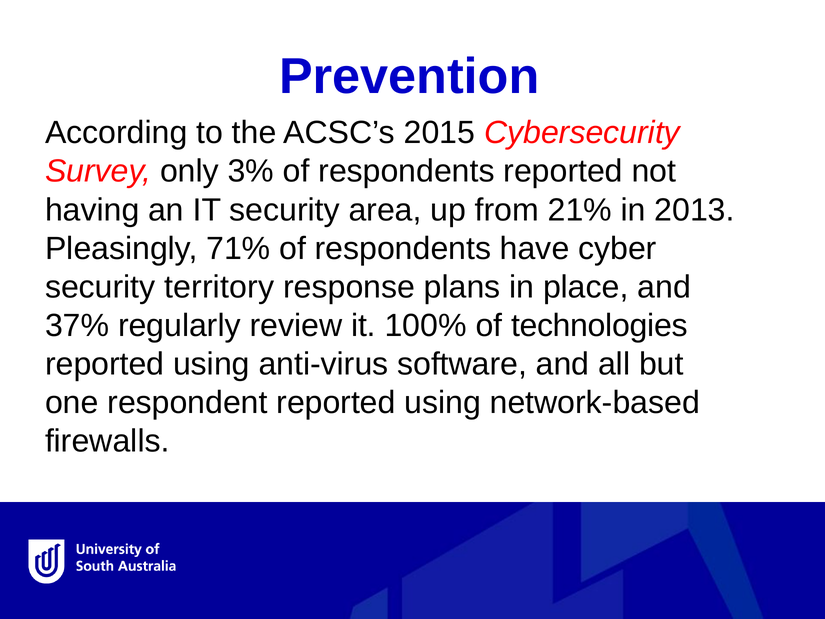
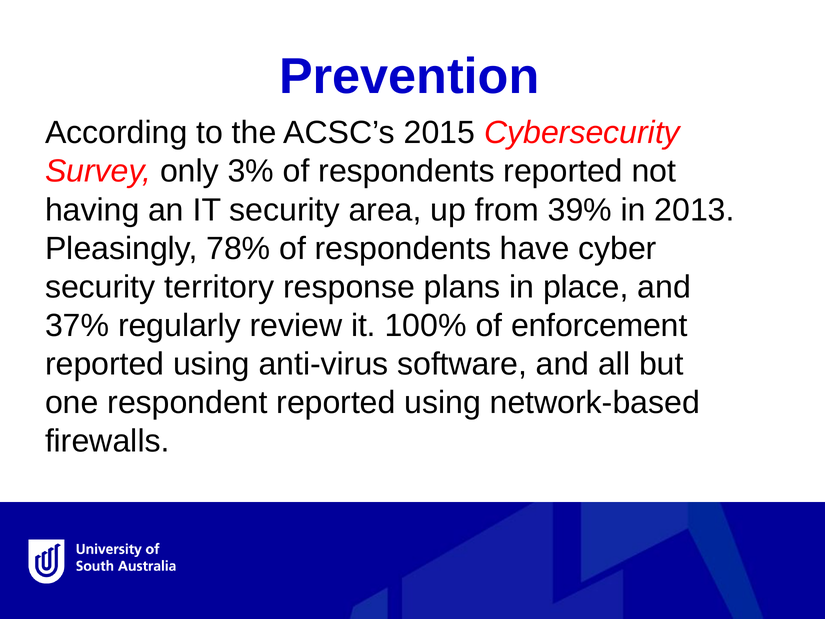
21%: 21% -> 39% (580, 210)
71%: 71% -> 78% (238, 248)
technologies: technologies -> enforcement (599, 325)
